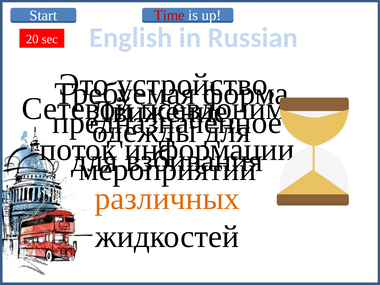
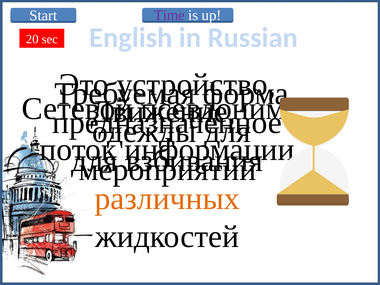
Time colour: red -> purple (169, 15)
